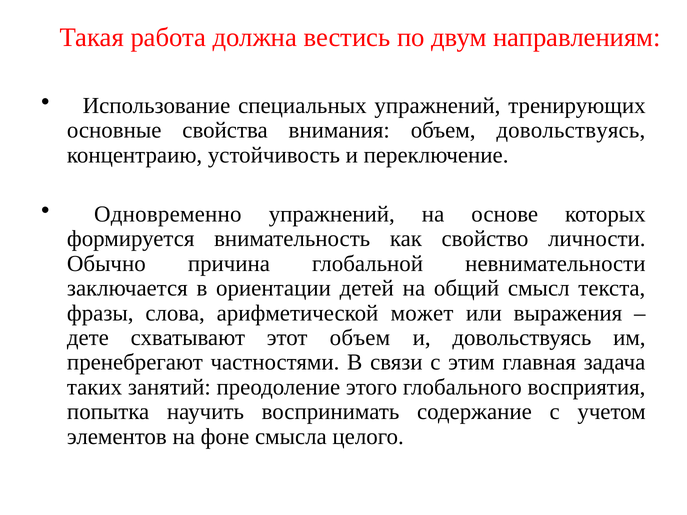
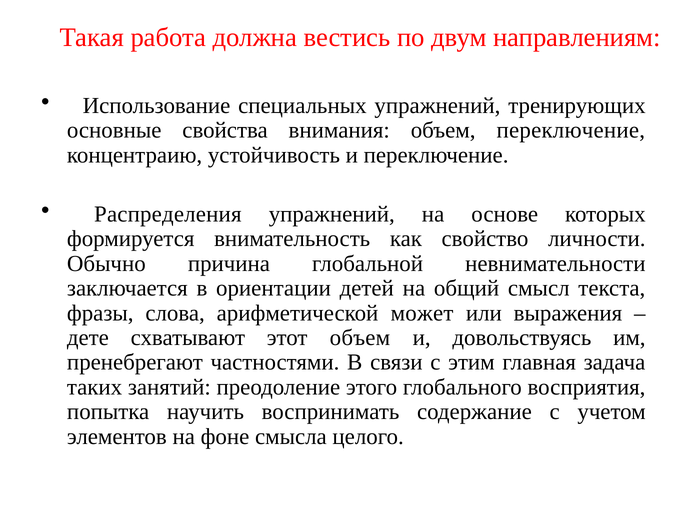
объем довольствуясь: довольствуясь -> переключение (571, 130)
Одновременно: Одновременно -> Распределения (168, 214)
